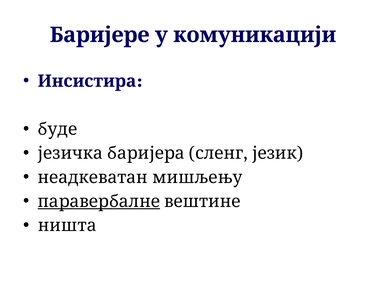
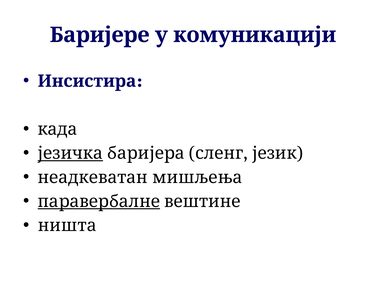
буде: буде -> када (58, 129)
језичка underline: none -> present (70, 153)
мишљењу: мишљењу -> мишљења (197, 177)
